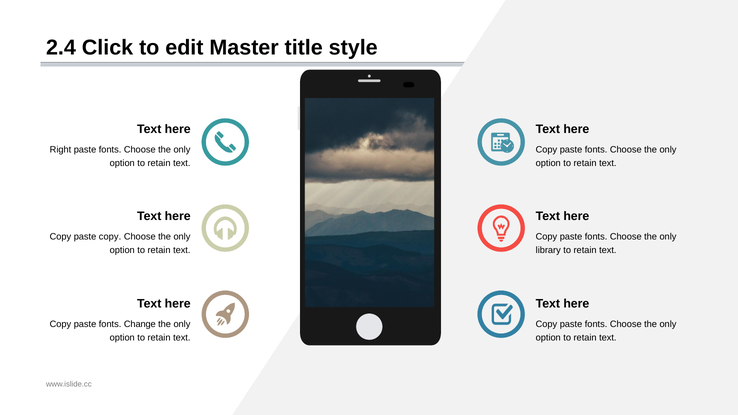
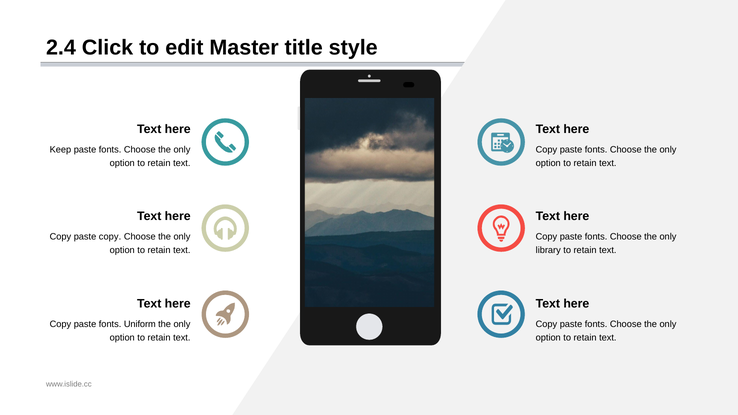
Right: Right -> Keep (60, 150)
Change: Change -> Uniform (140, 324)
